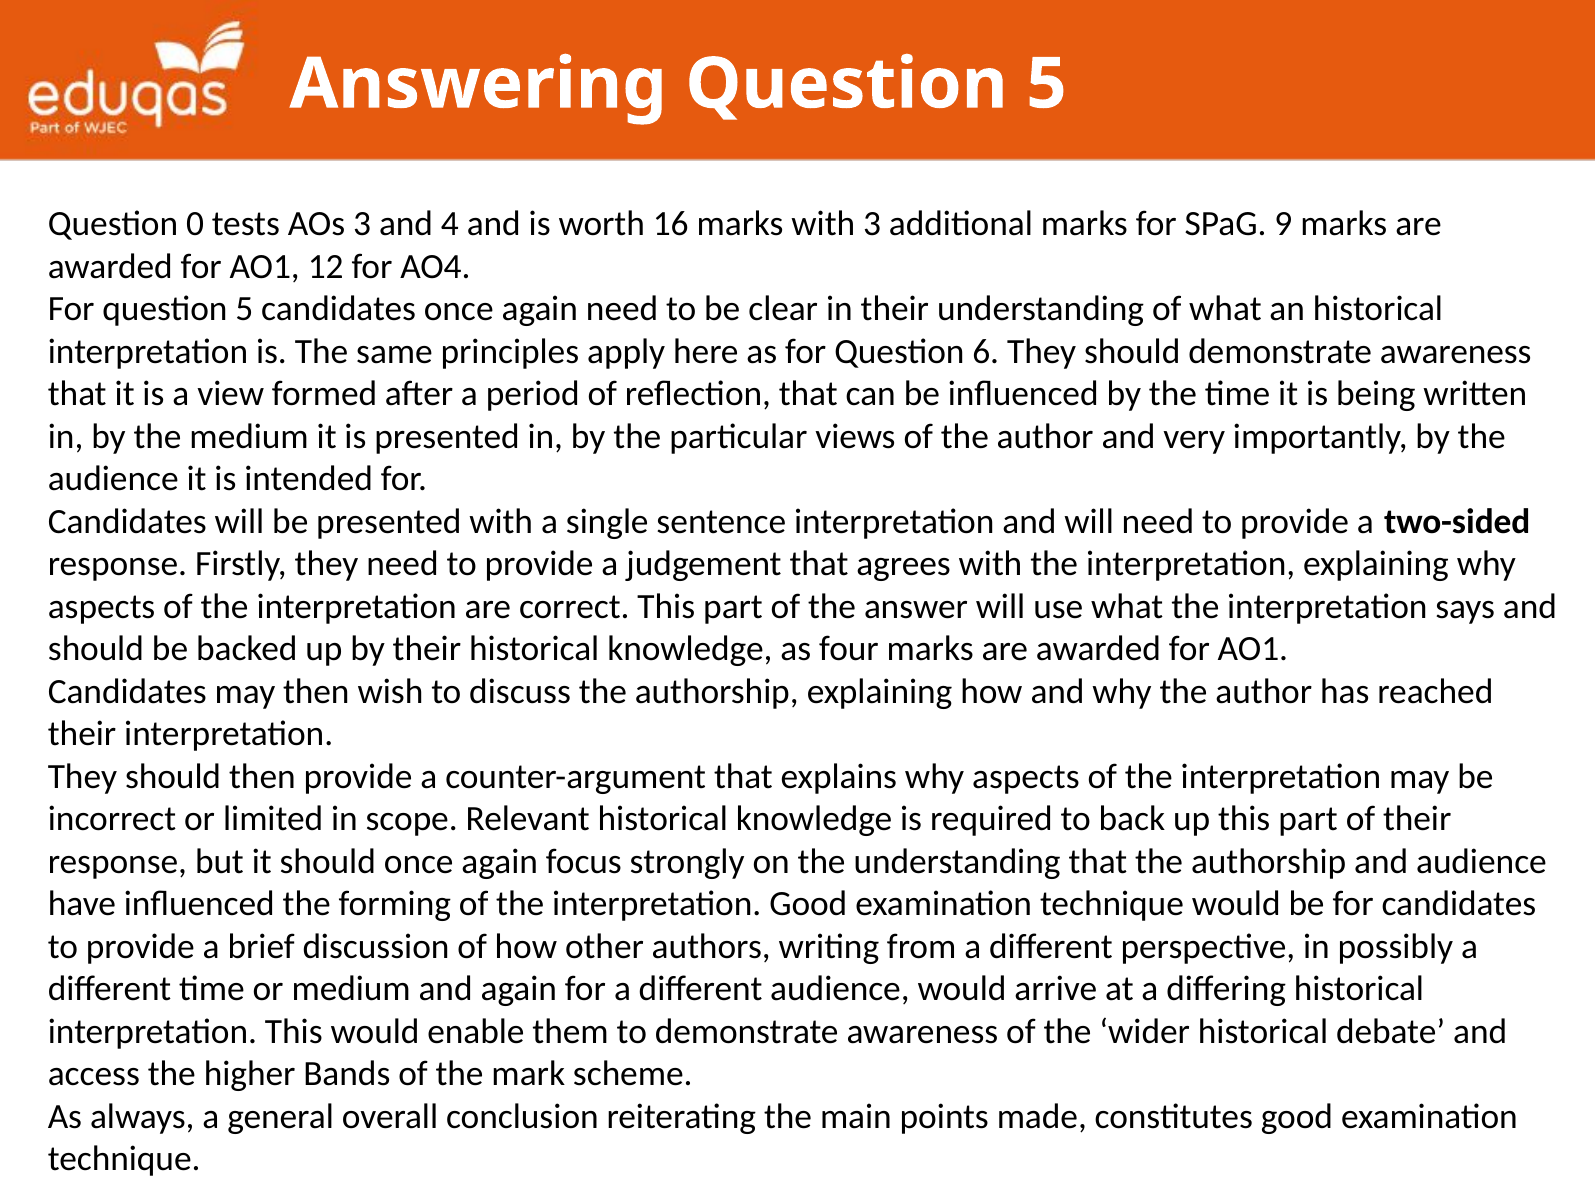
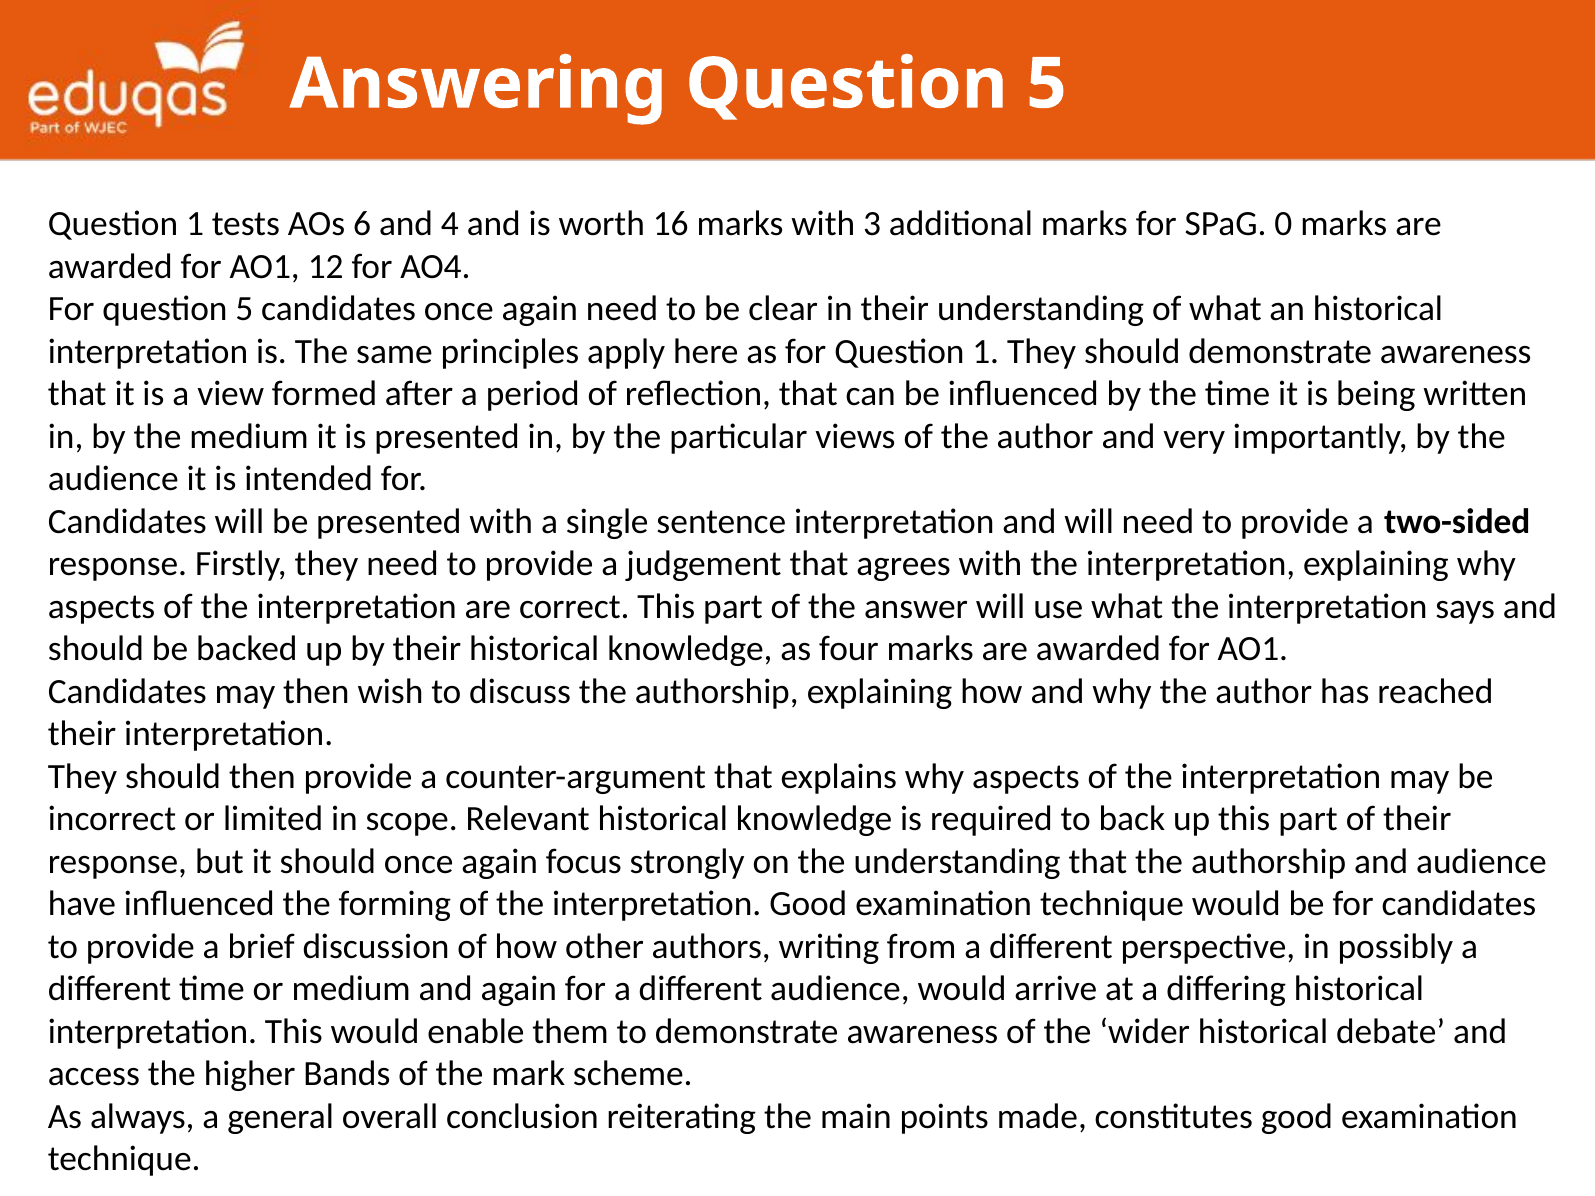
0: 0 -> 1 (195, 224)
AOs 3: 3 -> 6 (362, 224)
9: 9 -> 0 (1283, 224)
for Question 6: 6 -> 1 (986, 352)
